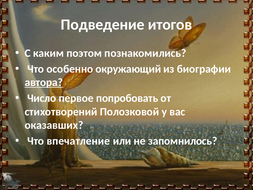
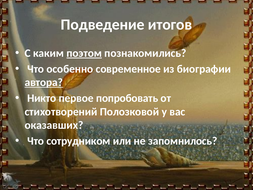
поэтом underline: none -> present (84, 53)
окружающий: окружающий -> современное (128, 69)
Число: Число -> Никто (42, 98)
впечатление: впечатление -> сотрудником (78, 141)
